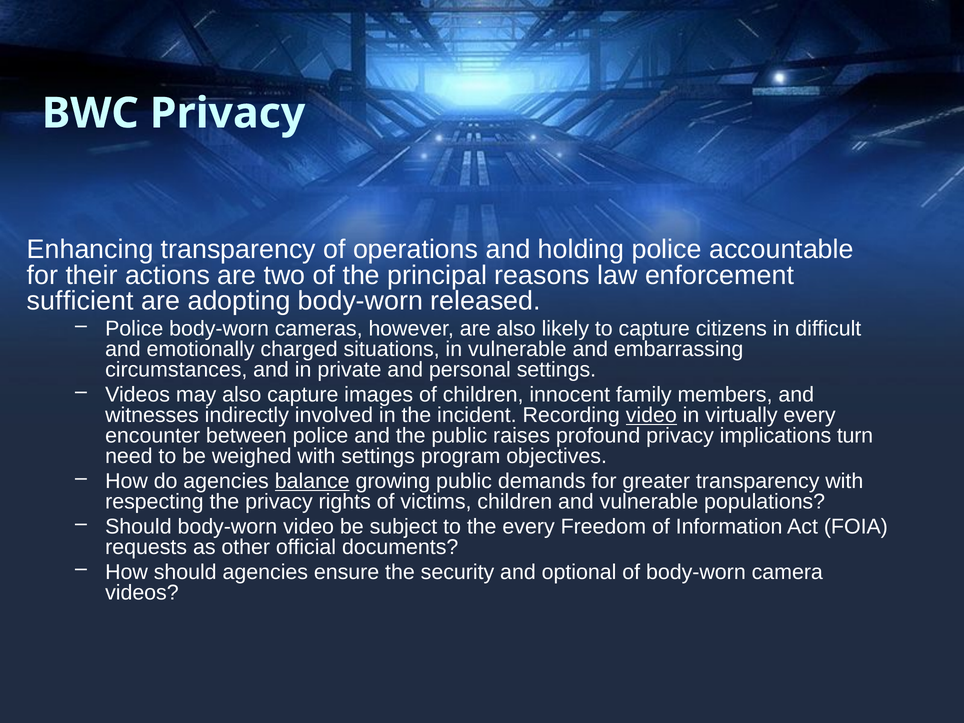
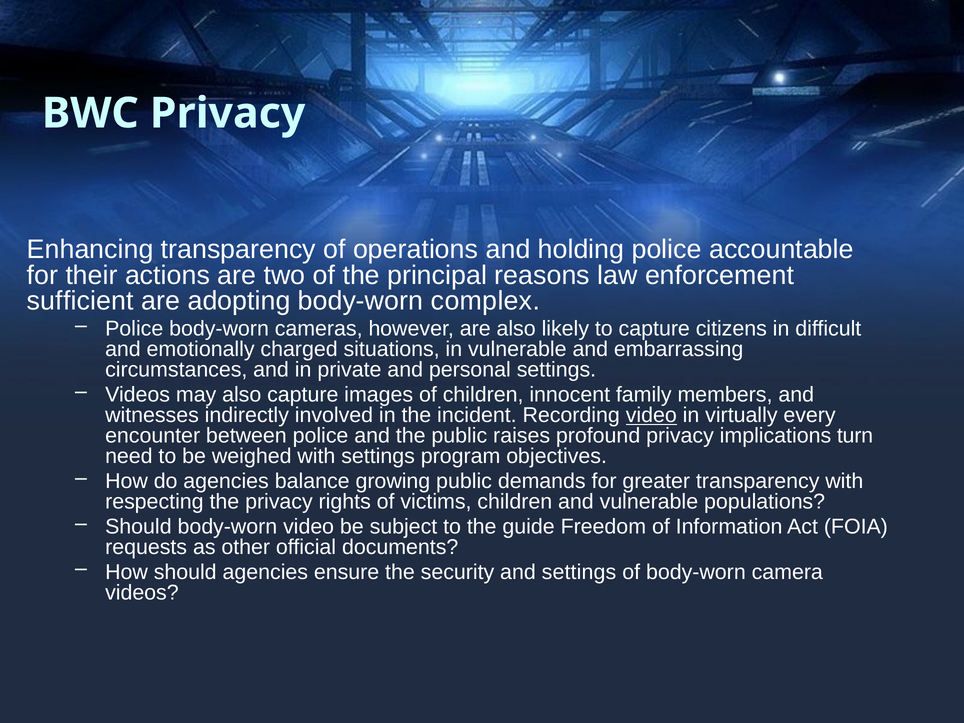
released: released -> complex (485, 301)
balance underline: present -> none (312, 481)
the every: every -> guide (529, 527)
and optional: optional -> settings (579, 572)
